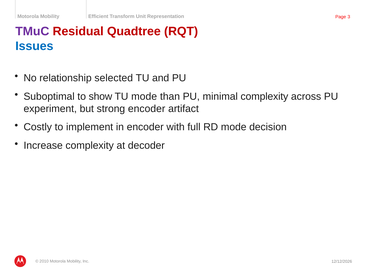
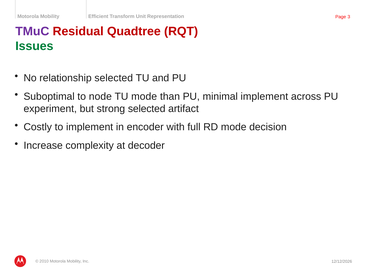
Issues colour: blue -> green (34, 46)
show: show -> node (100, 96)
minimal complexity: complexity -> implement (264, 96)
strong encoder: encoder -> selected (147, 108)
